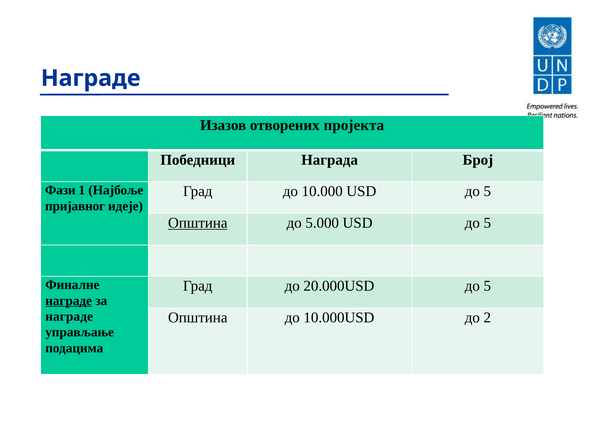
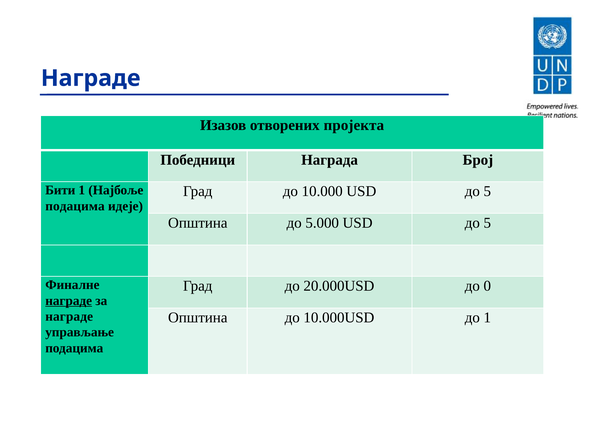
Фази: Фази -> Бити (60, 190)
пријавног: пријавног -> подацима (75, 206)
Општина underline: present -> none (198, 223)
20.000USD до 5: 5 -> 0 (487, 286)
до 2: 2 -> 1 (487, 318)
